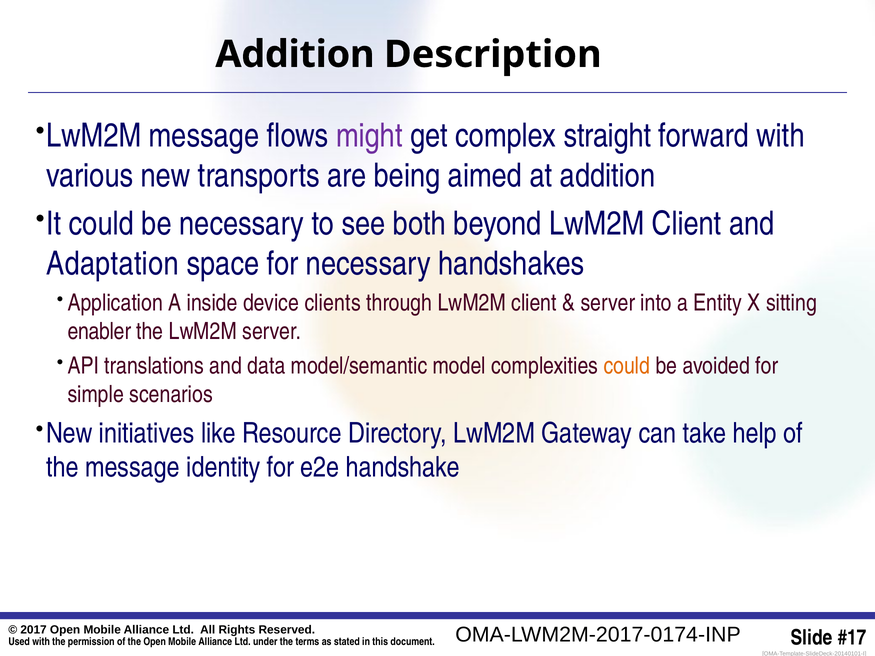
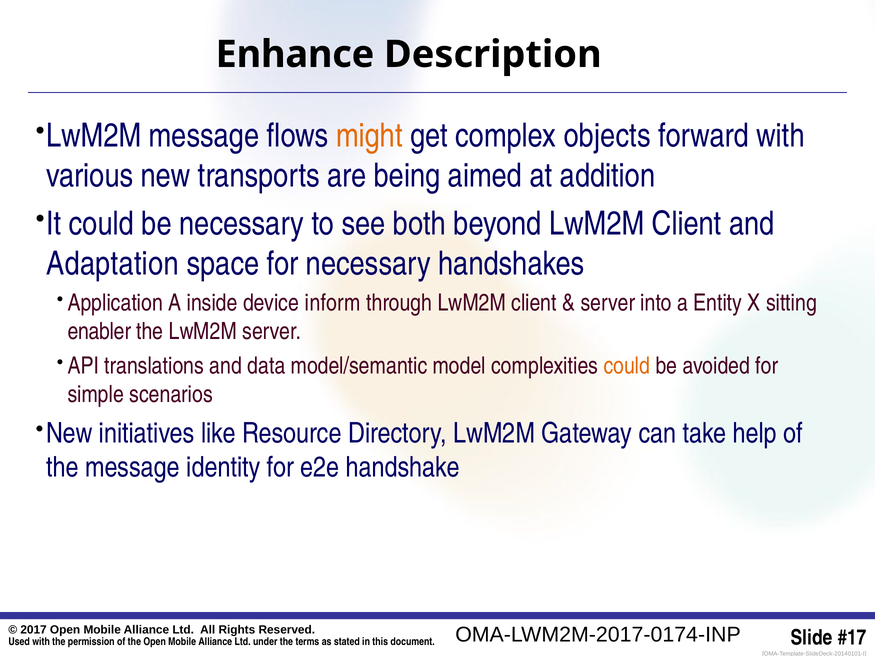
Addition: Addition -> Enhance (295, 54)
might colour: purple -> orange (369, 136)
straight: straight -> objects (607, 136)
clients: clients -> inform (333, 303)
